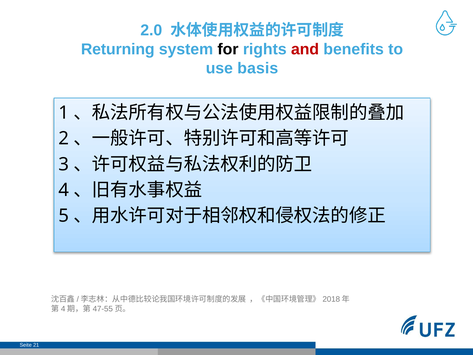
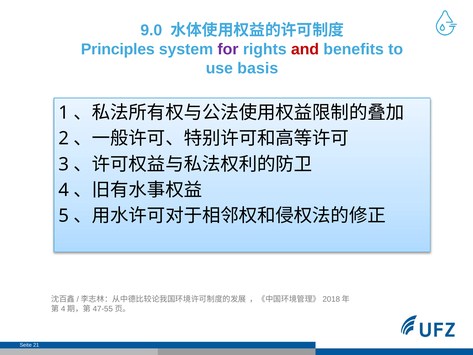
2.0: 2.0 -> 9.0 (151, 30)
Returning: Returning -> Principles (118, 49)
for colour: black -> purple (228, 49)
